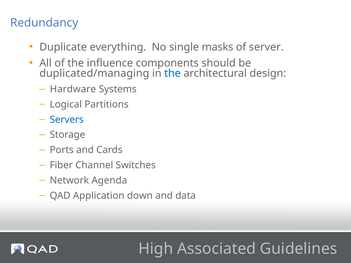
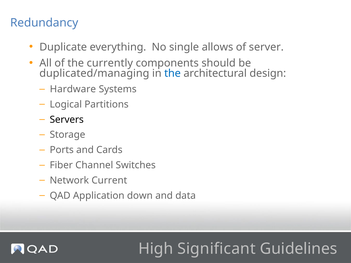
masks: masks -> allows (217, 47)
influence: influence -> currently (110, 63)
Servers colour: blue -> black (67, 120)
Agenda: Agenda -> Current (109, 181)
Associated: Associated -> Significant (216, 249)
